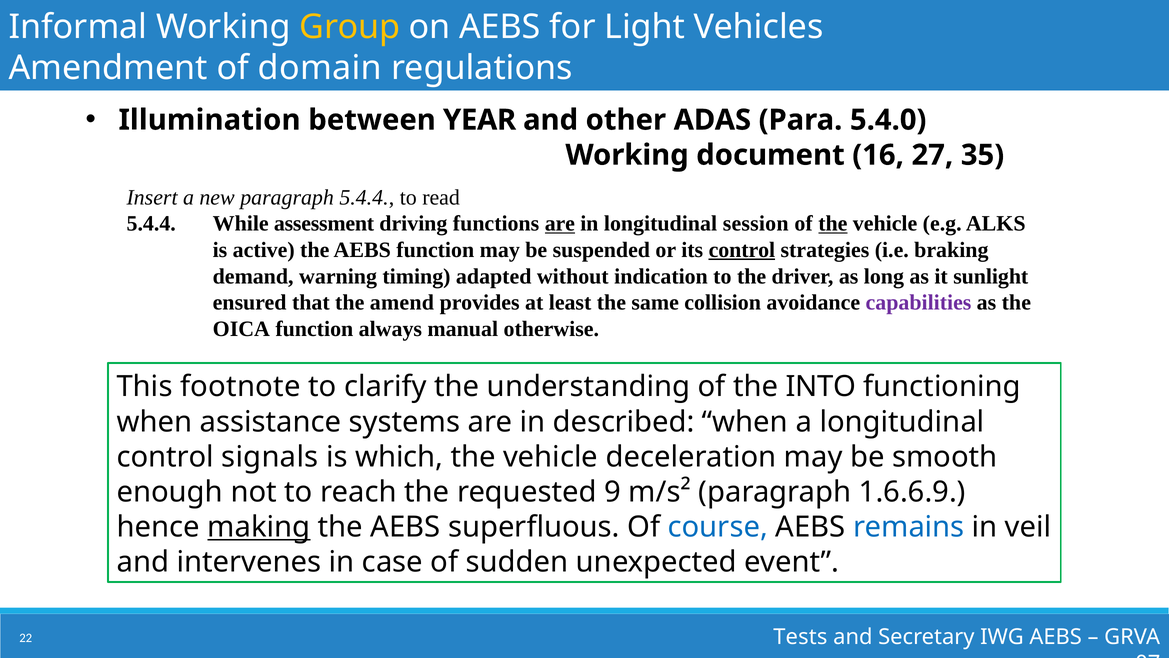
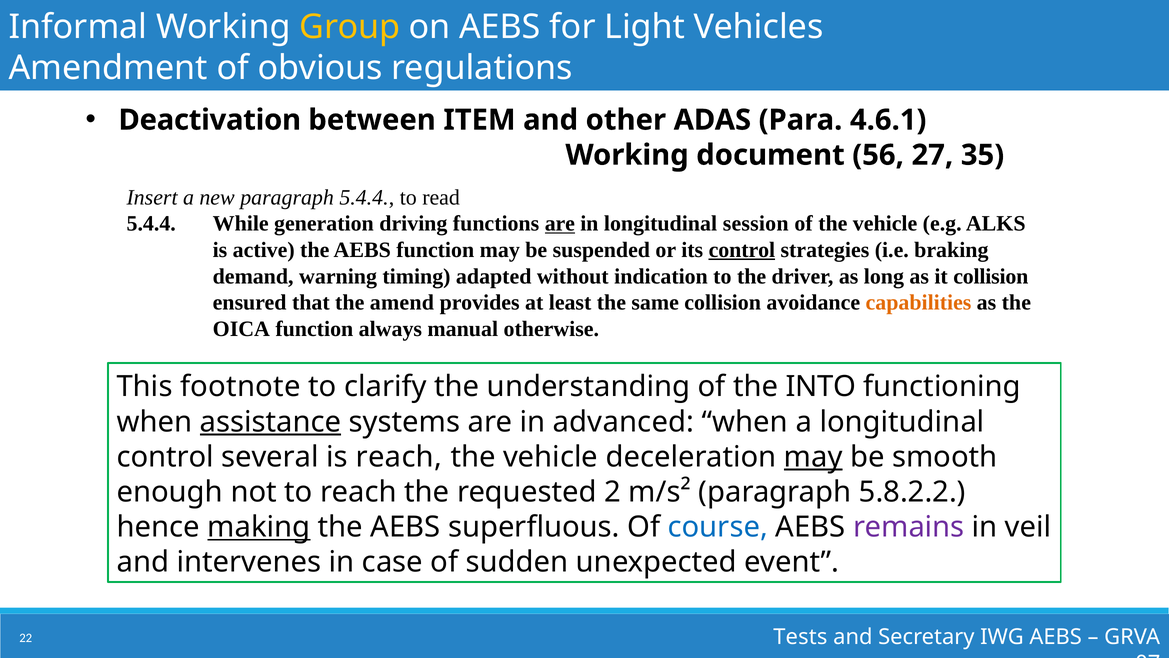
domain: domain -> obvious (320, 68)
Illumination: Illumination -> Deactivation (210, 120)
YEAR: YEAR -> ITEM (479, 120)
5.4.0: 5.4.0 -> 4.6.1 (888, 120)
16: 16 -> 56 (878, 155)
assessment: assessment -> generation (324, 223)
the underline: present -> none (833, 223)
it sunlight: sunlight -> collision (991, 276)
capabilities colour: purple -> orange (918, 302)
assistance underline: none -> present (271, 422)
described: described -> advanced (623, 422)
signals: signals -> several (270, 457)
is which: which -> reach (399, 457)
may underline: none -> present (813, 457)
9: 9 -> 2 (612, 492)
1.6.6.9: 1.6.6.9 -> 5.8.2.2 (912, 492)
remains colour: blue -> purple (909, 527)
